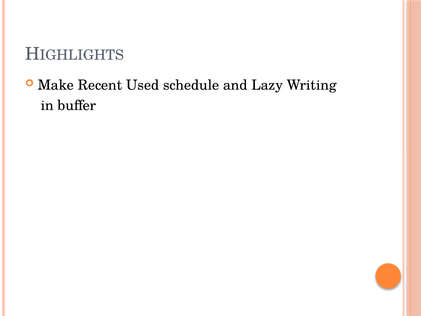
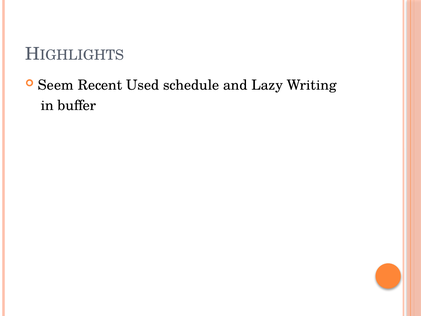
Make: Make -> Seem (56, 85)
